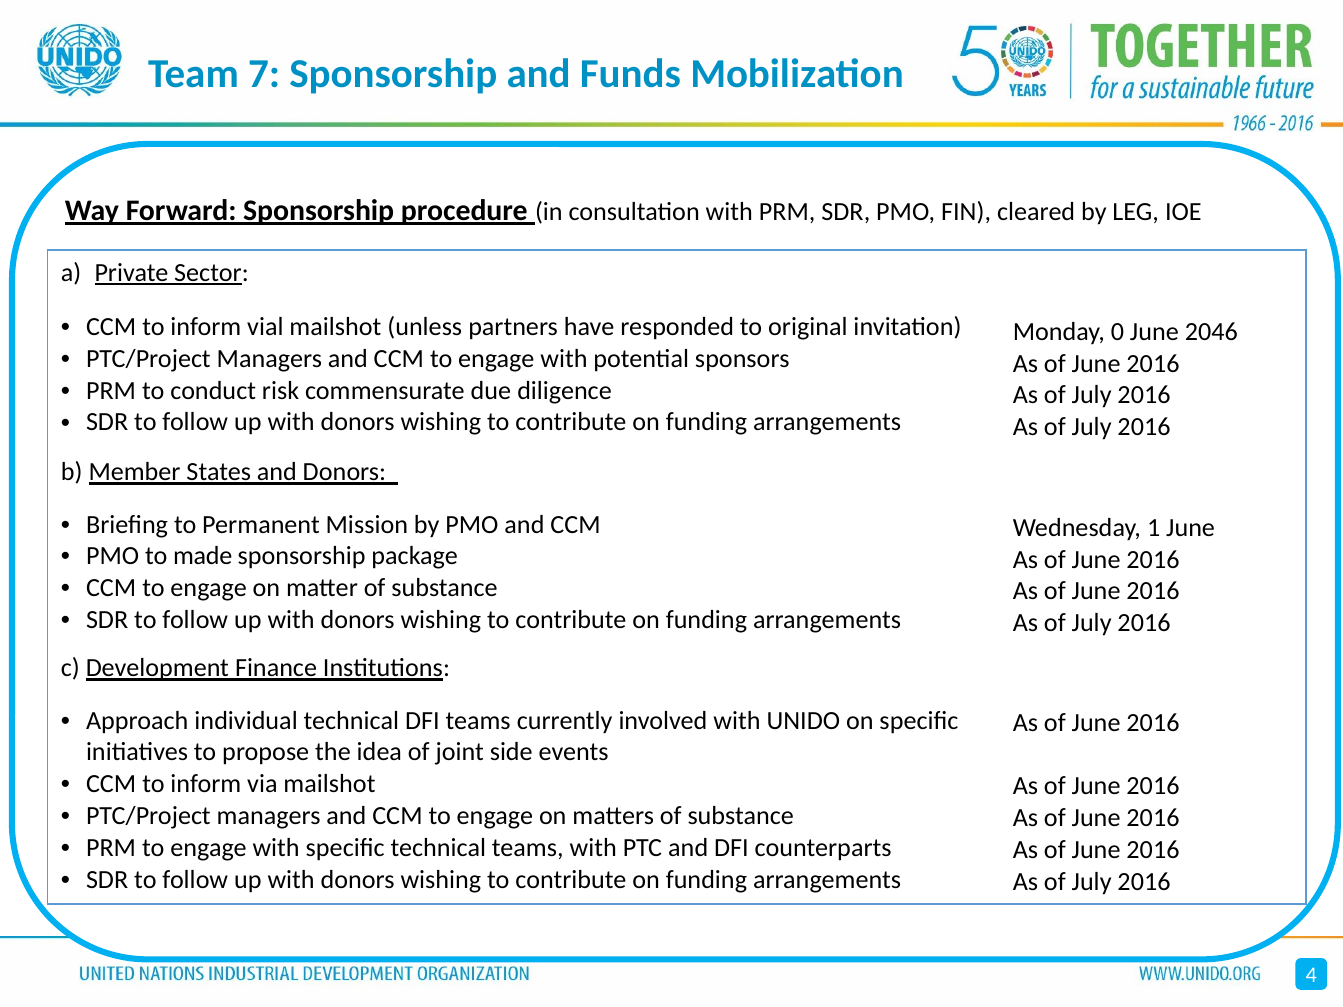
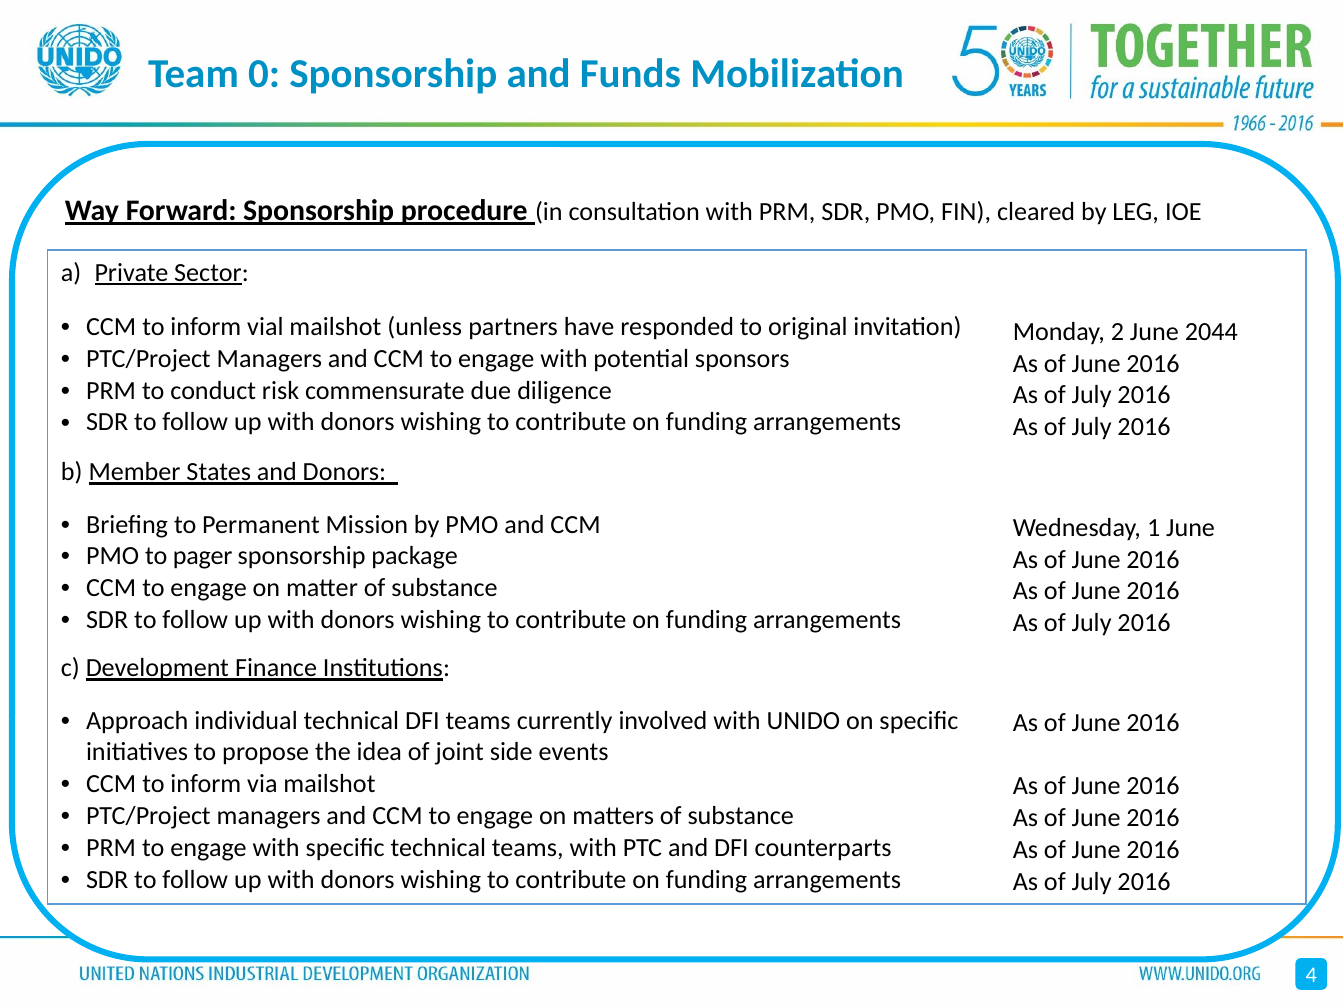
7: 7 -> 0 (264, 74)
0: 0 -> 2 (1117, 332)
2046: 2046 -> 2044 (1211, 332)
made: made -> pager (203, 556)
